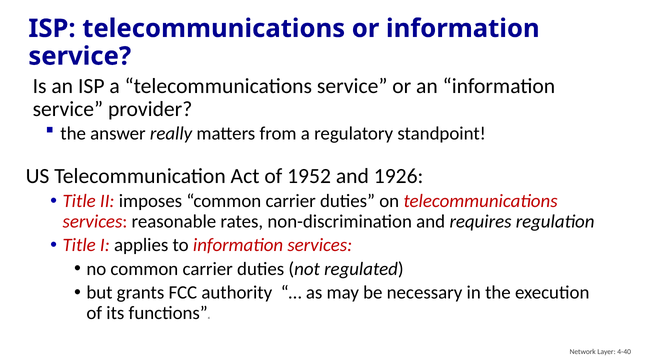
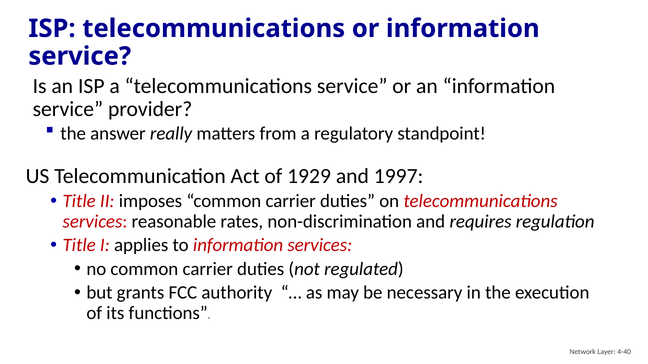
1952: 1952 -> 1929 (309, 176)
1926: 1926 -> 1997 (399, 176)
